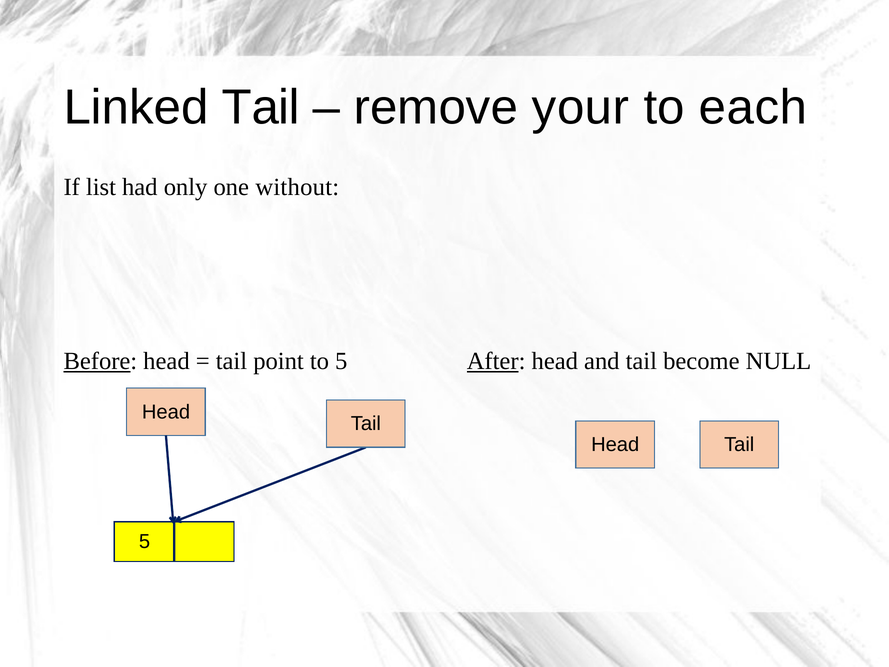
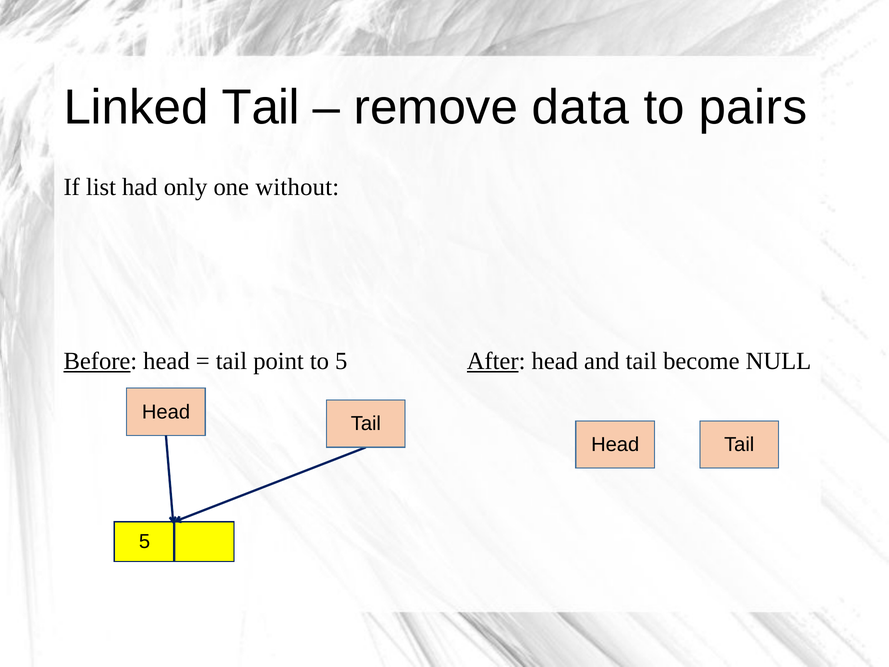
your: your -> data (581, 107)
each: each -> pairs (753, 107)
